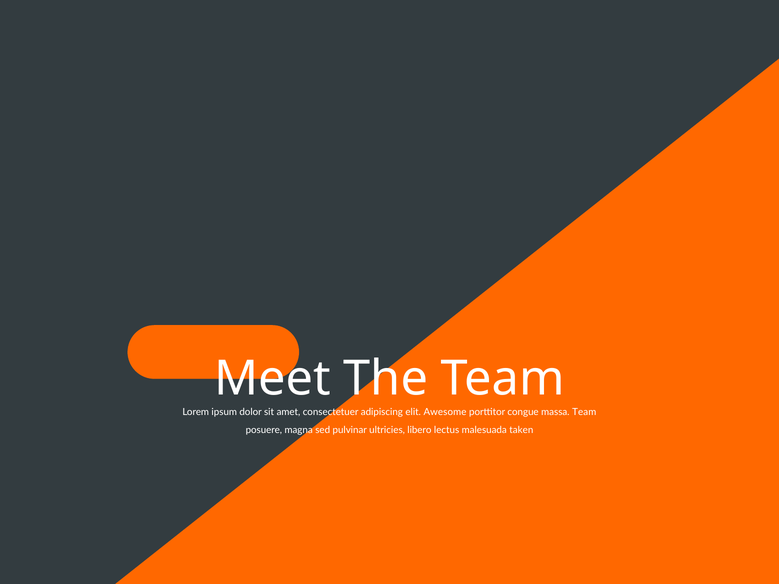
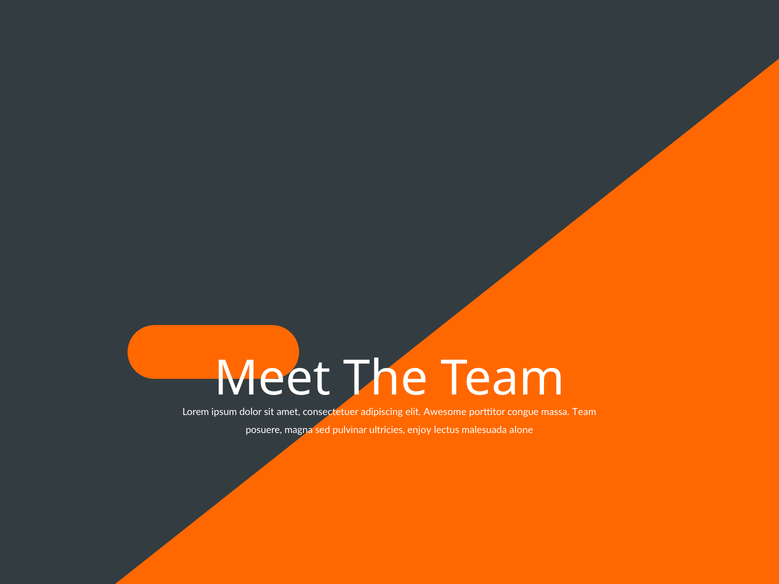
libero: libero -> enjoy (419, 430)
taken: taken -> alone (521, 430)
